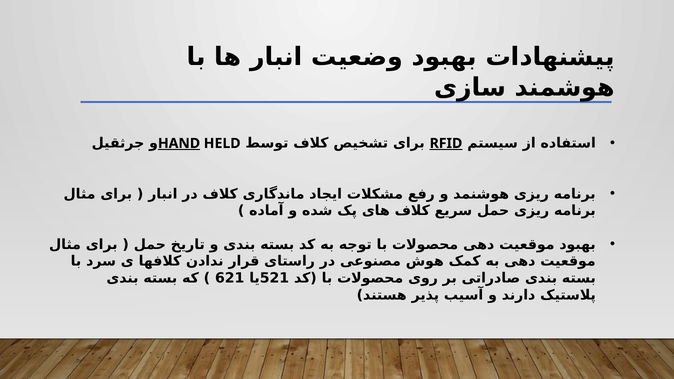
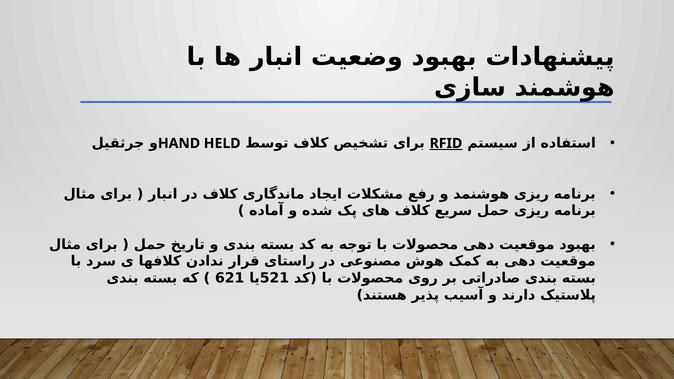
HAND underline: present -> none (179, 143)
